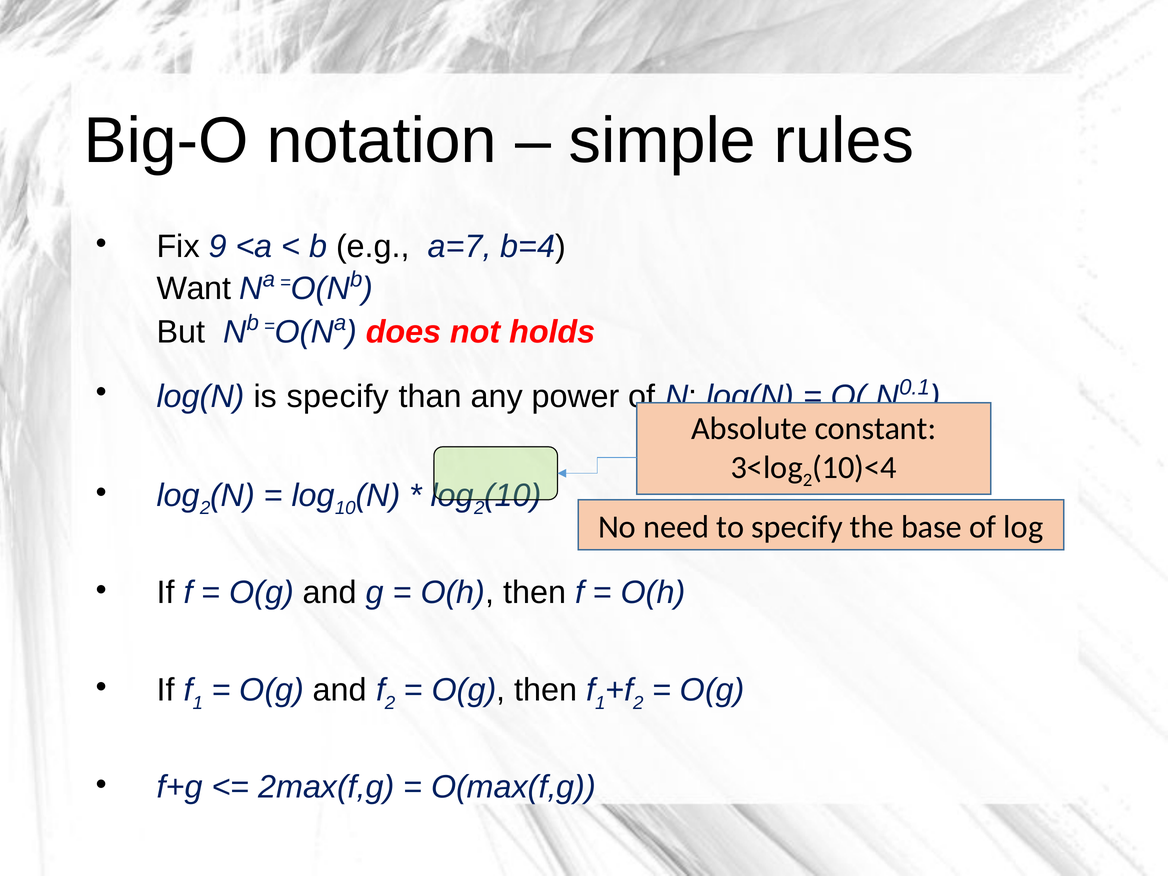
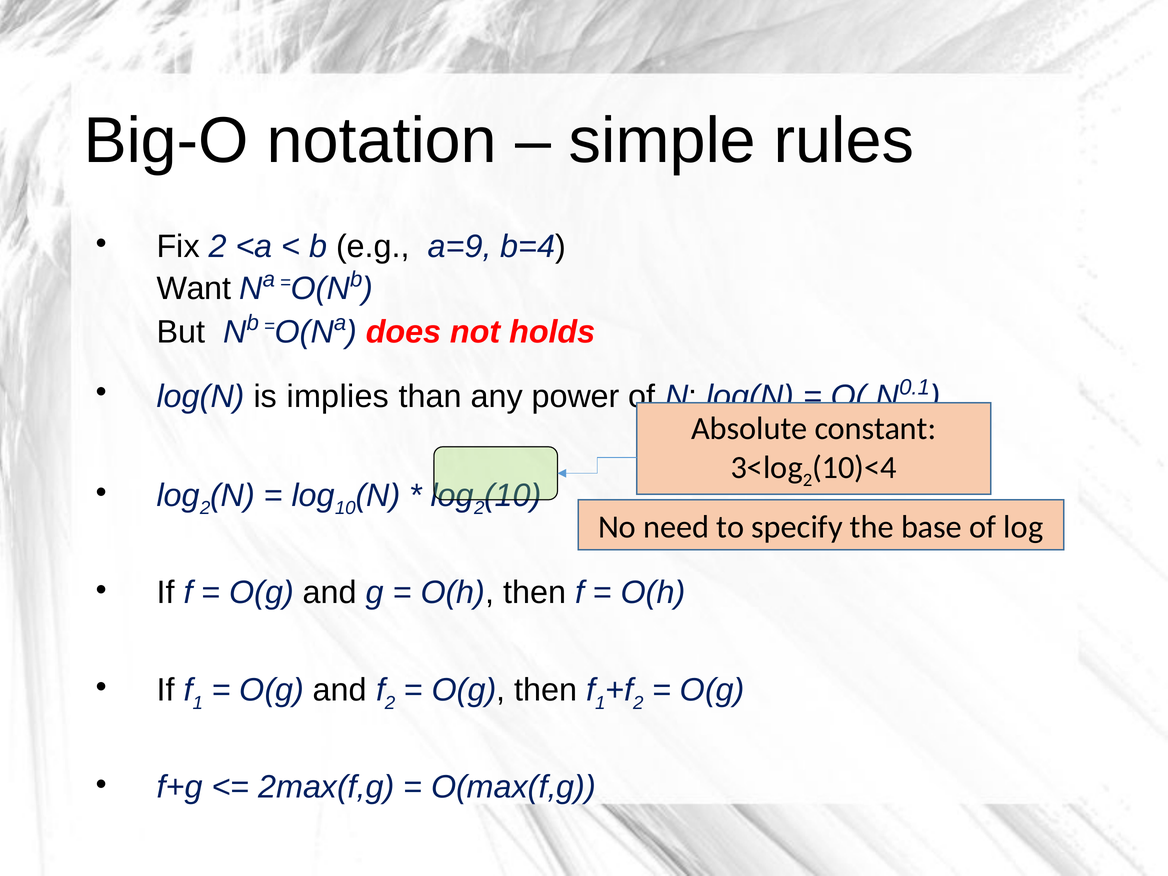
Fix 9: 9 -> 2 (218, 246)
a=7: a=7 -> a=9 (460, 246)
is specify: specify -> implies (338, 397)
